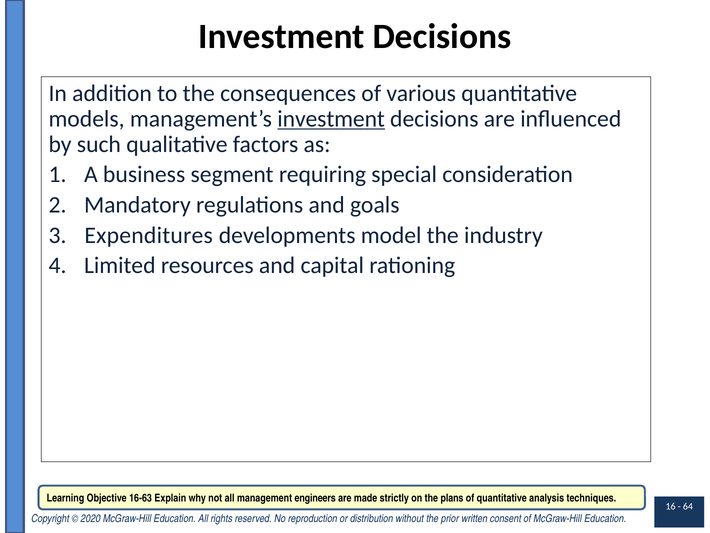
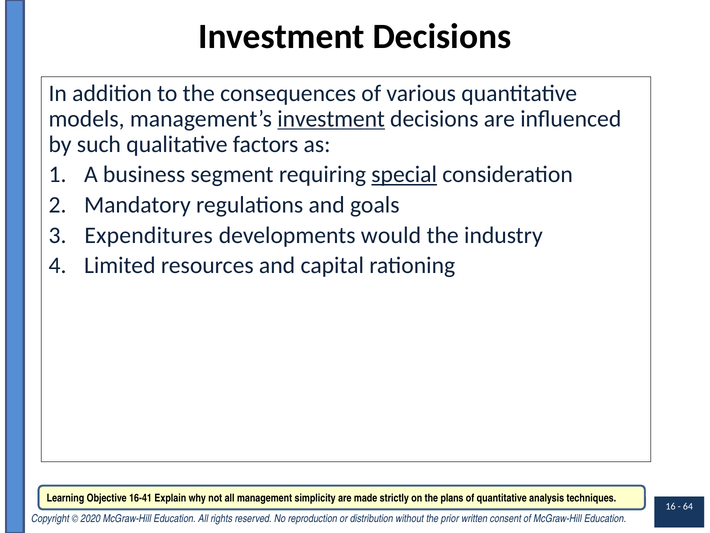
special underline: none -> present (404, 174)
model: model -> would (391, 235)
16-63: 16-63 -> 16-41 (141, 498)
engineers: engineers -> simplicity (315, 498)
